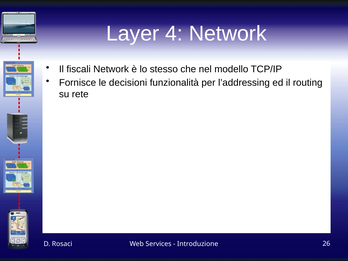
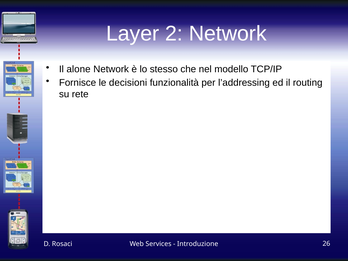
4: 4 -> 2 (174, 34)
fiscali: fiscali -> alone (79, 69)
